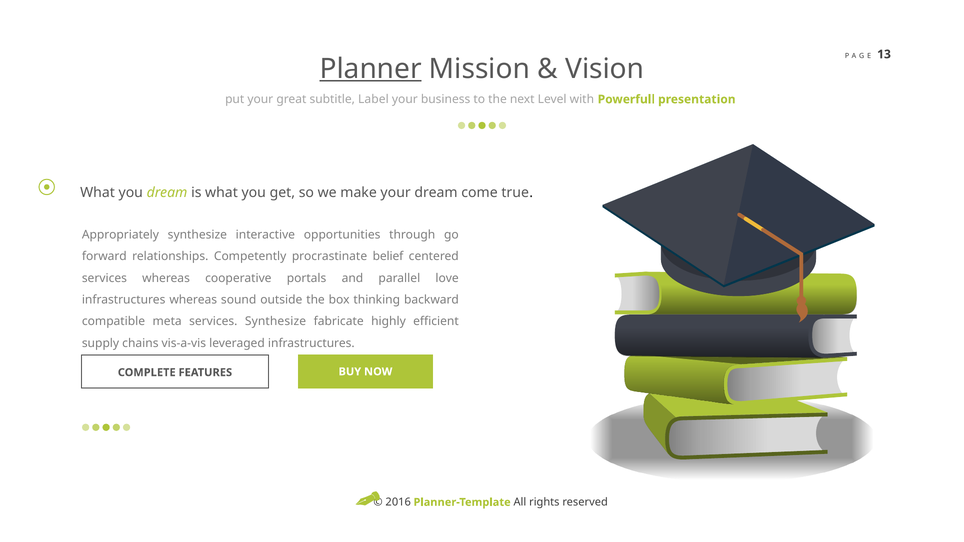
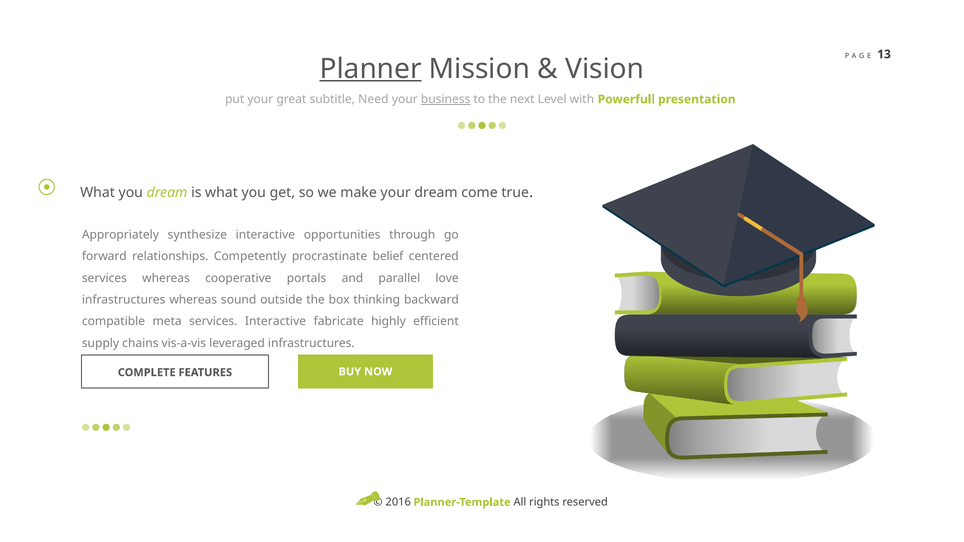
Label: Label -> Need (373, 99)
business underline: none -> present (446, 99)
services Synthesize: Synthesize -> Interactive (276, 322)
